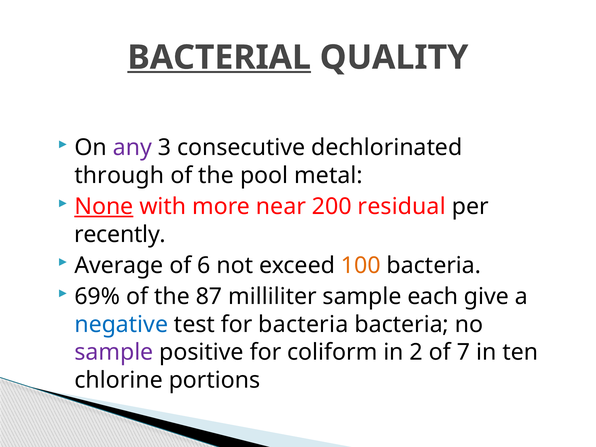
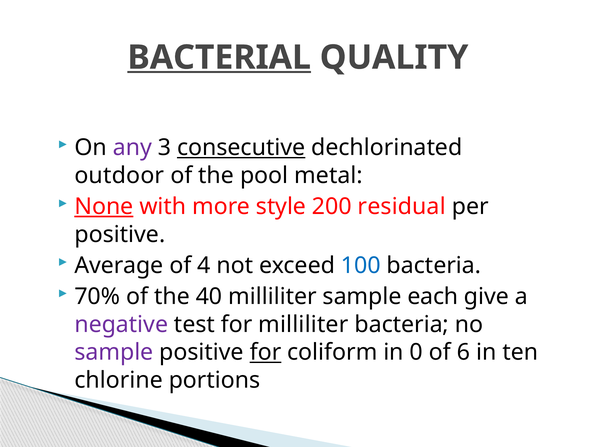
consecutive underline: none -> present (241, 148)
through: through -> outdoor (119, 175)
near: near -> style (281, 207)
recently: recently -> positive (120, 234)
6: 6 -> 4 (204, 266)
100 colour: orange -> blue (361, 266)
69%: 69% -> 70% (97, 297)
87: 87 -> 40 (209, 297)
negative colour: blue -> purple (121, 324)
for bacteria: bacteria -> milliliter (303, 324)
for underline: none -> present (265, 352)
2: 2 -> 0 (416, 352)
7: 7 -> 6 (464, 352)
